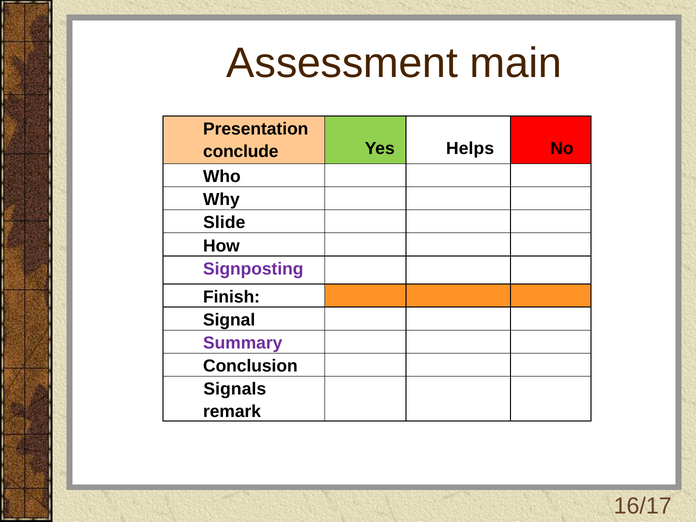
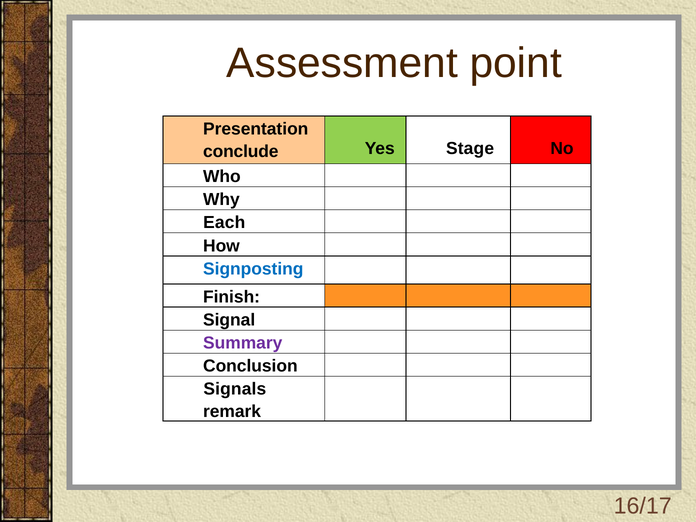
main: main -> point (516, 63)
Helps: Helps -> Stage (470, 148)
Slide: Slide -> Each (224, 223)
Signposting colour: purple -> blue (253, 269)
